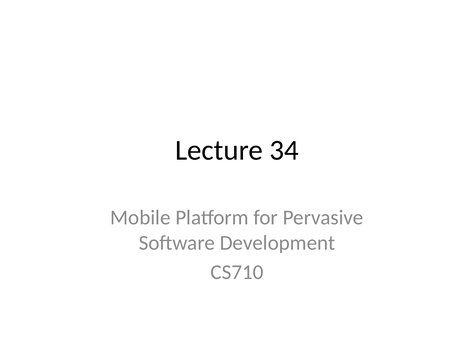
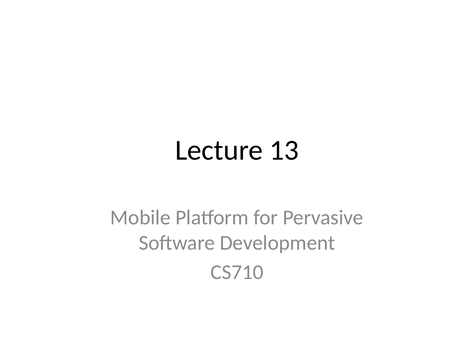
34: 34 -> 13 (284, 151)
